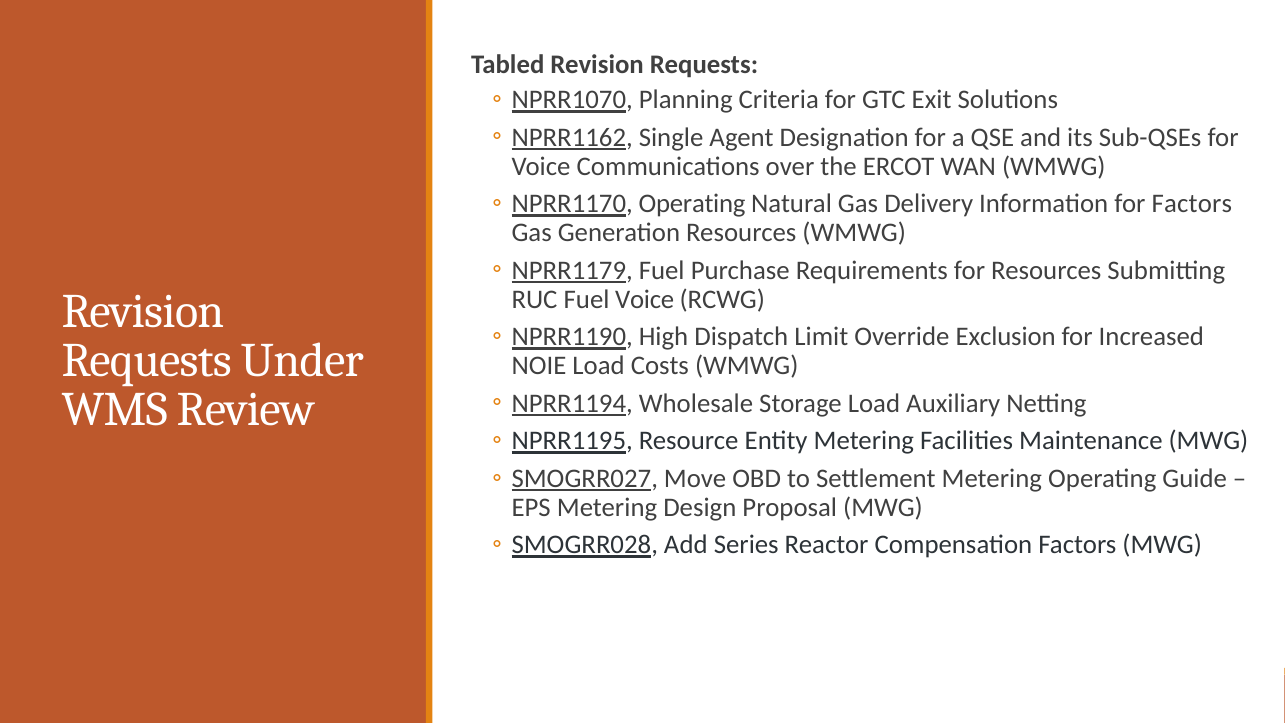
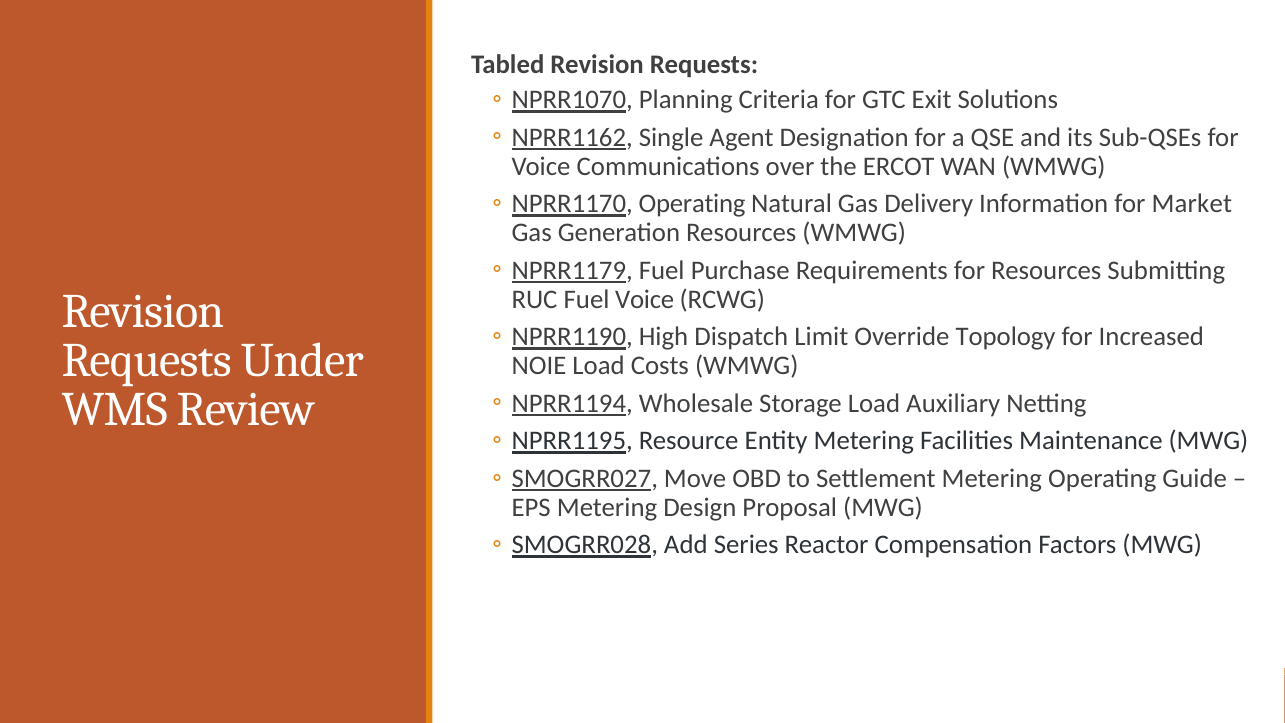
for Factors: Factors -> Market (1192, 204)
Exclusion: Exclusion -> Topology (1006, 337)
